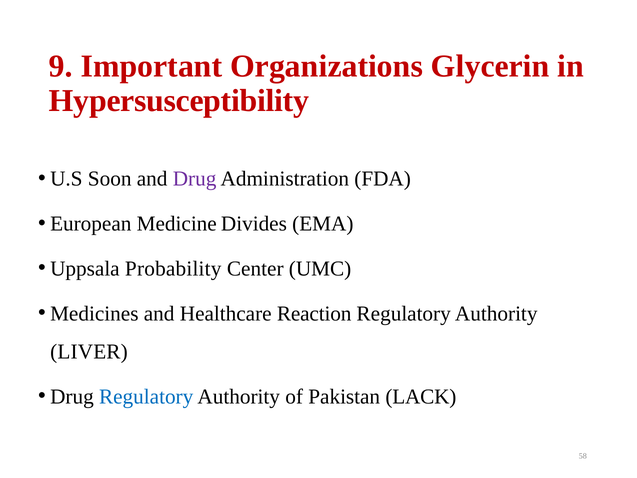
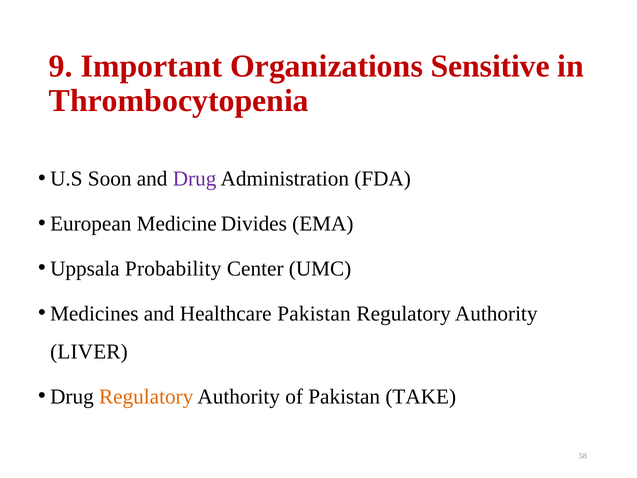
Glycerin: Glycerin -> Sensitive (490, 66)
Hypersusceptibility: Hypersusceptibility -> Thrombocytopenia (179, 101)
Healthcare Reaction: Reaction -> Pakistan (314, 313)
Regulatory colour: blue -> orange (146, 396)
LACK: LACK -> TAKE (421, 396)
